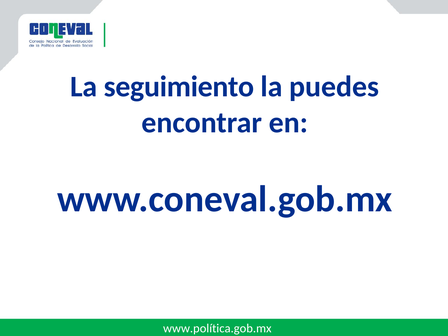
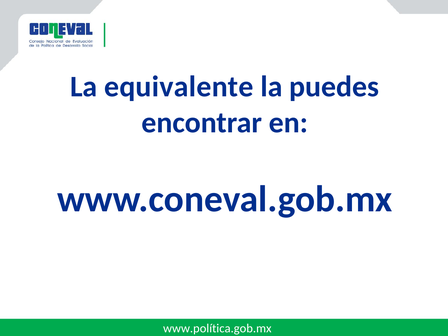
seguimiento: seguimiento -> equivalente (179, 87)
